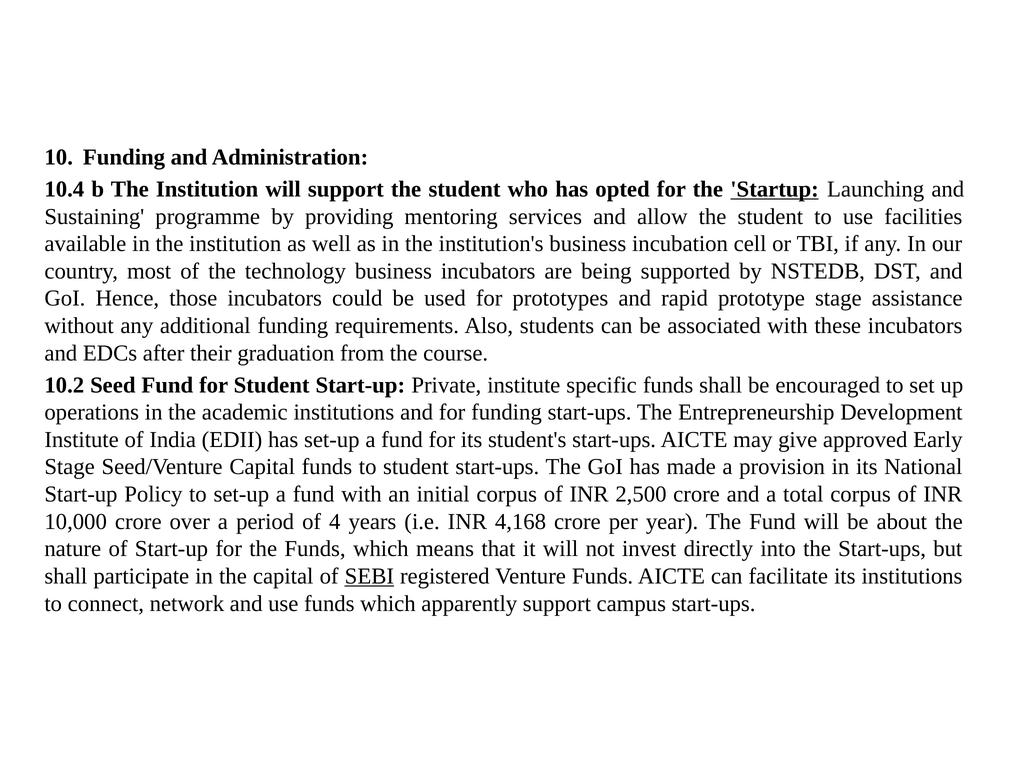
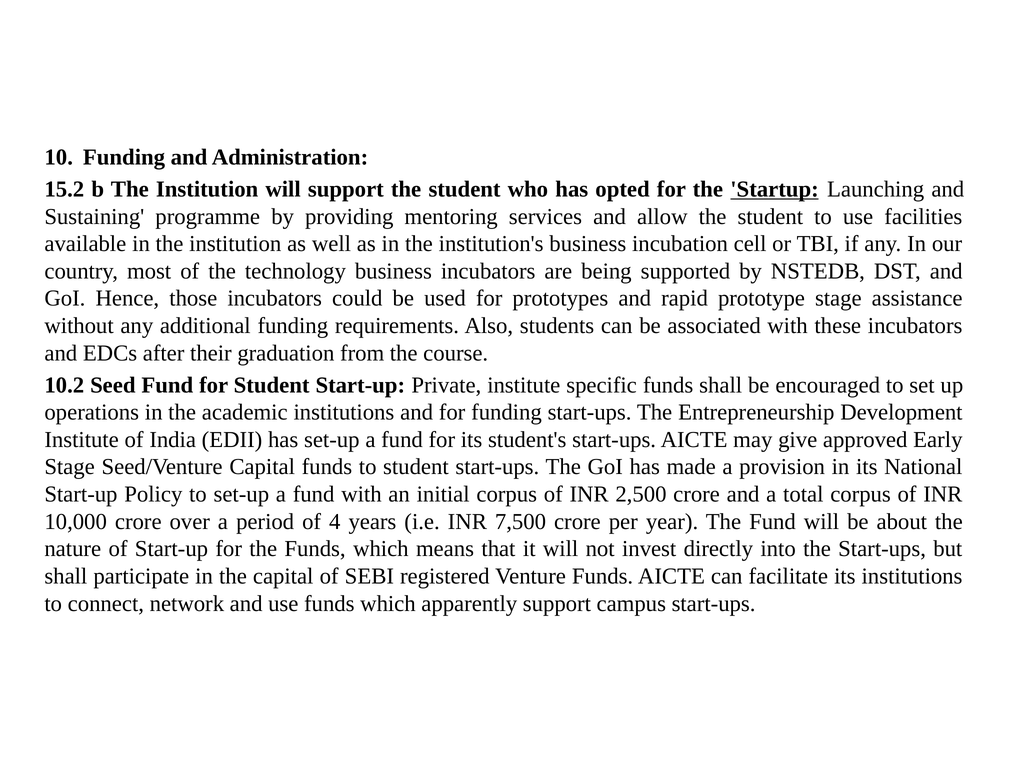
10.4: 10.4 -> 15.2 (64, 189)
4,168: 4,168 -> 7,500 (520, 521)
SEBI underline: present -> none (369, 576)
